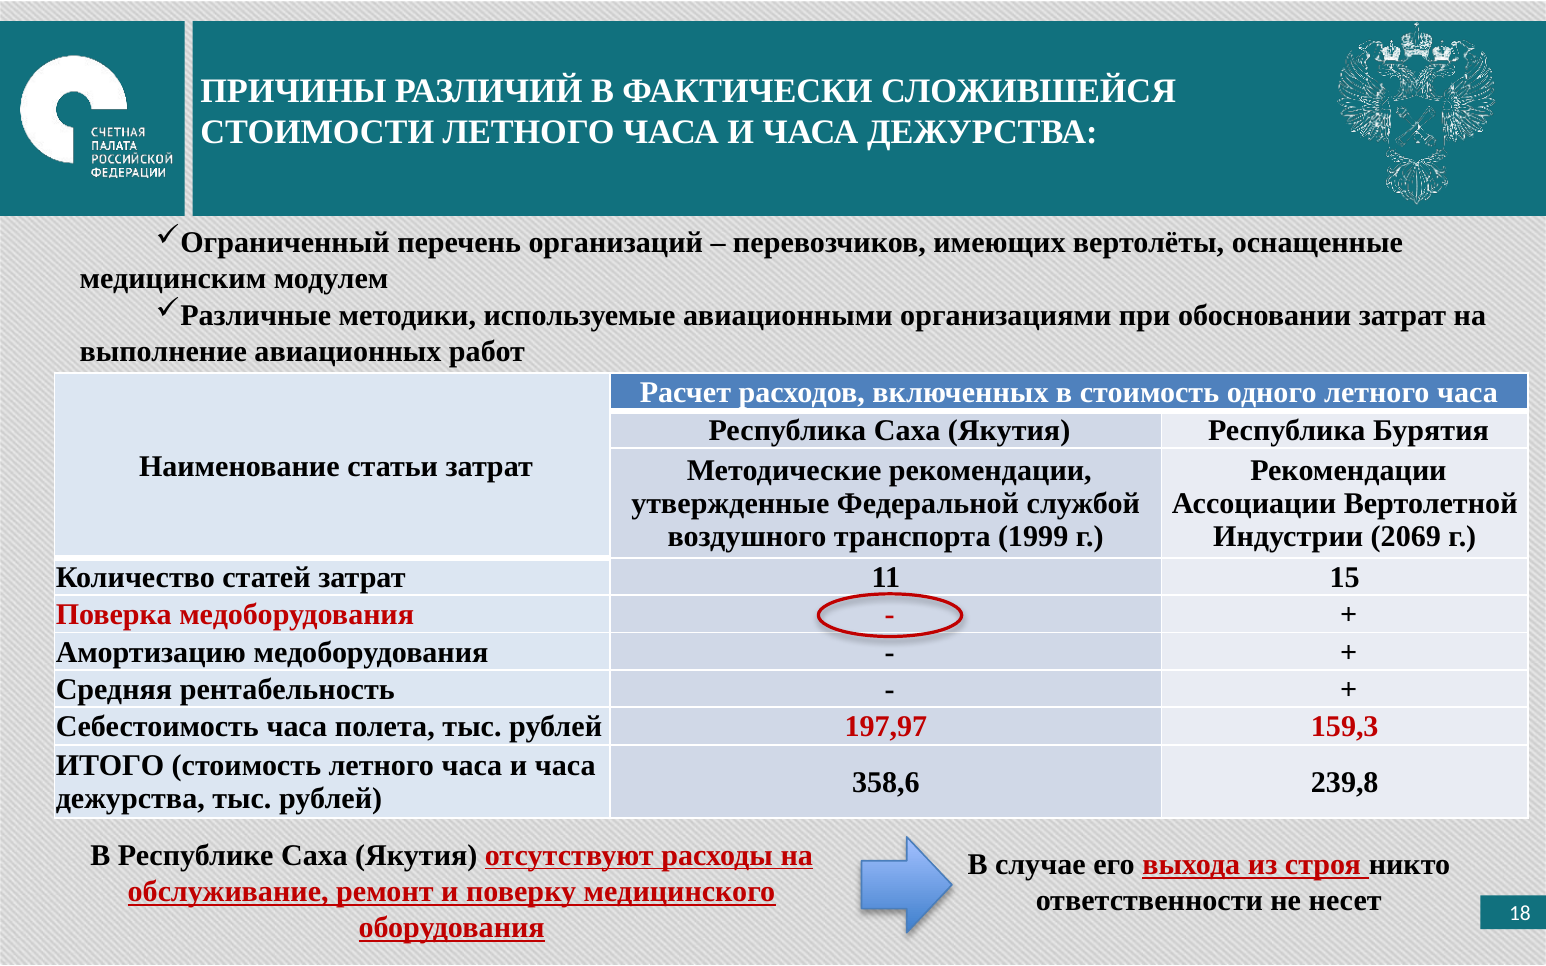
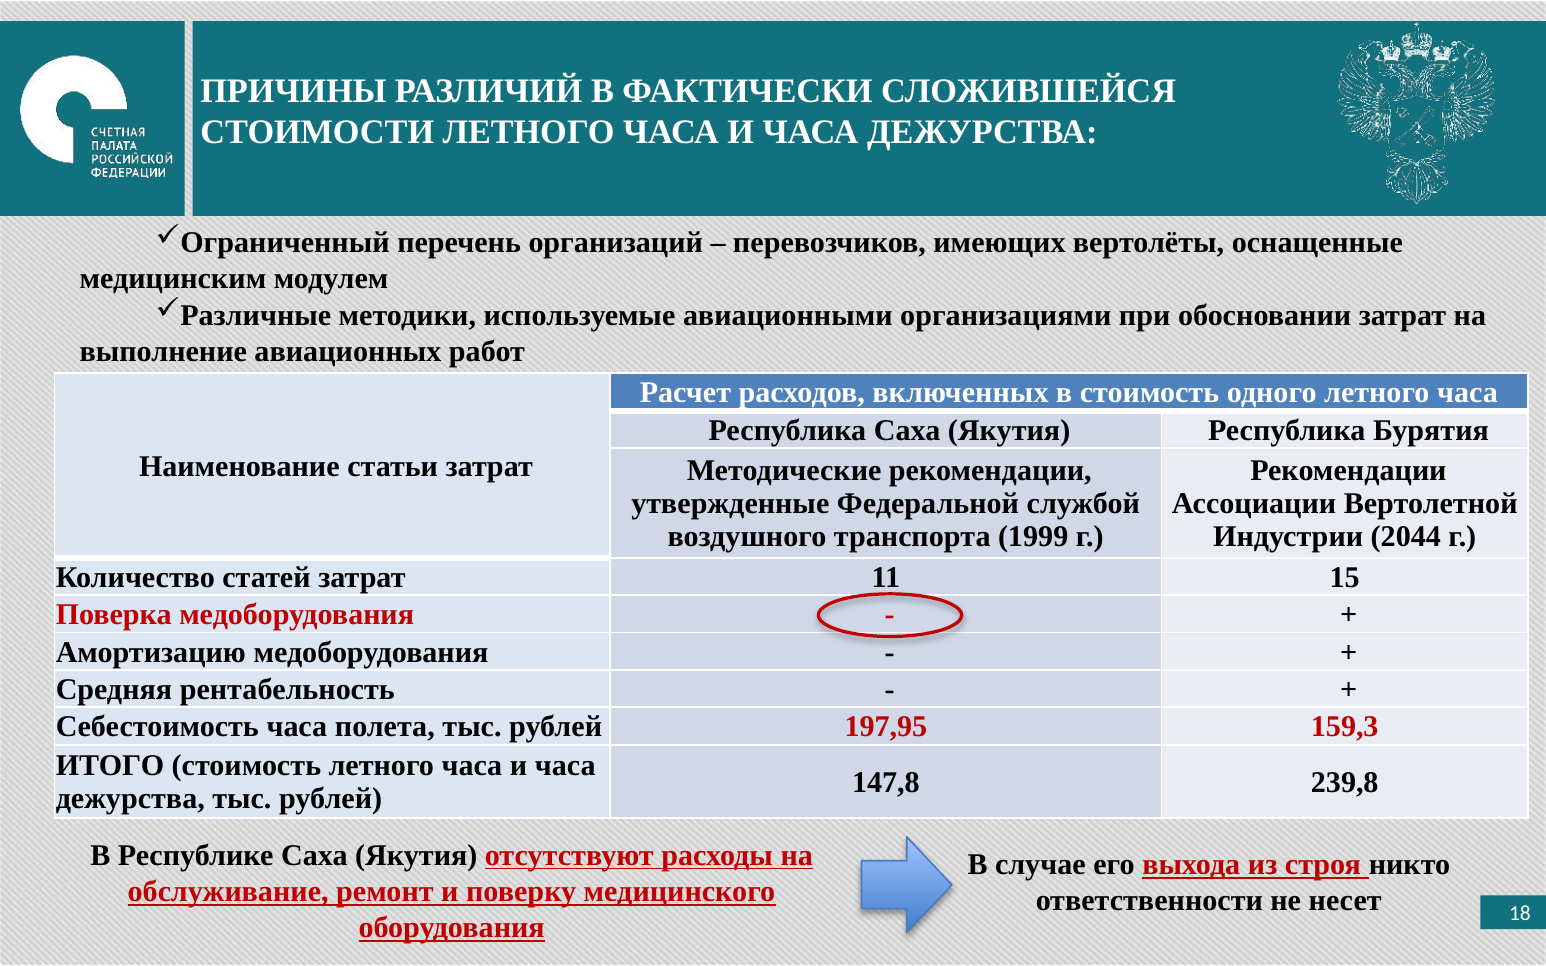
2069: 2069 -> 2044 (1406, 537)
197,97: 197,97 -> 197,95 (886, 727)
358,6: 358,6 -> 147,8 (886, 783)
